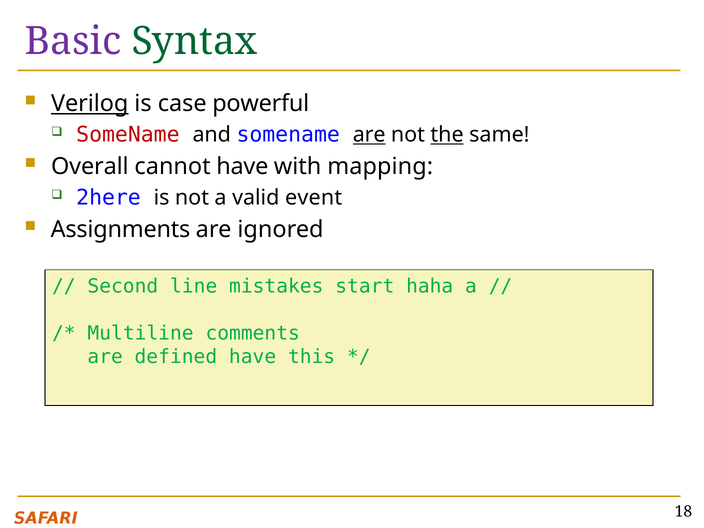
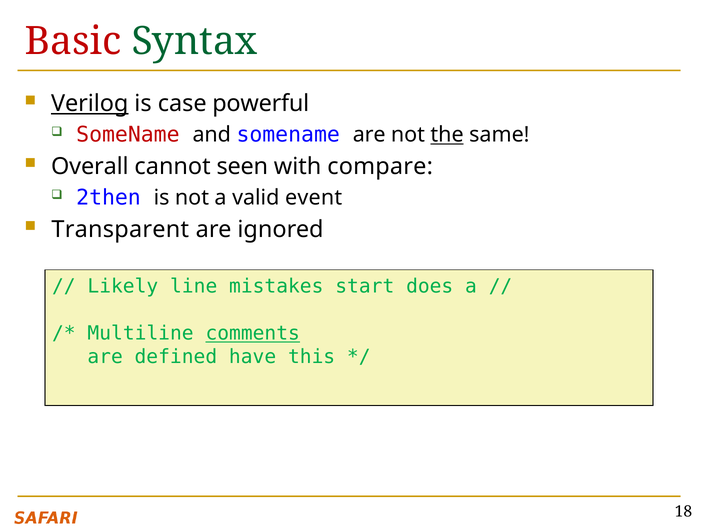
Basic colour: purple -> red (73, 41)
are underline: present -> none (369, 135)
cannot have: have -> seen (242, 167)
mapping: mapping -> compare (380, 167)
2here: 2here -> 2then (109, 198)
Assignments: Assignments -> Transparent (120, 229)
Second: Second -> Likely (123, 287)
haha: haha -> does (430, 287)
comments underline: none -> present (253, 333)
